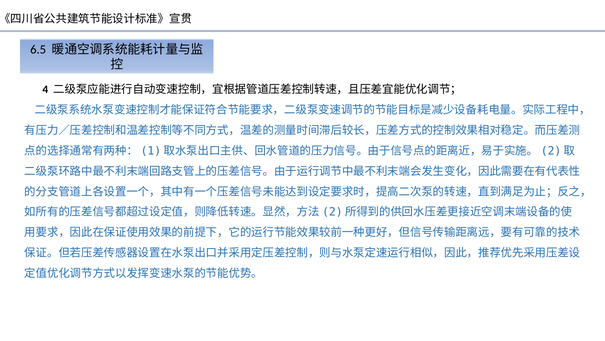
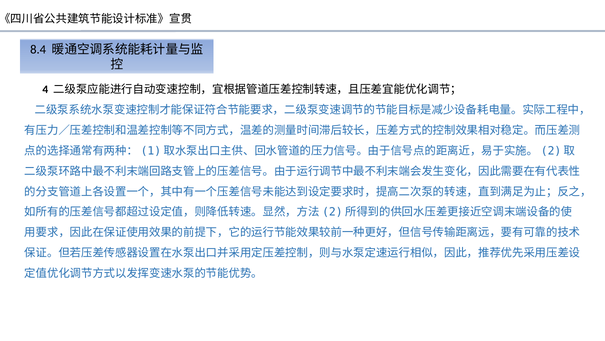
6.5: 6.5 -> 8.4 (38, 49)
